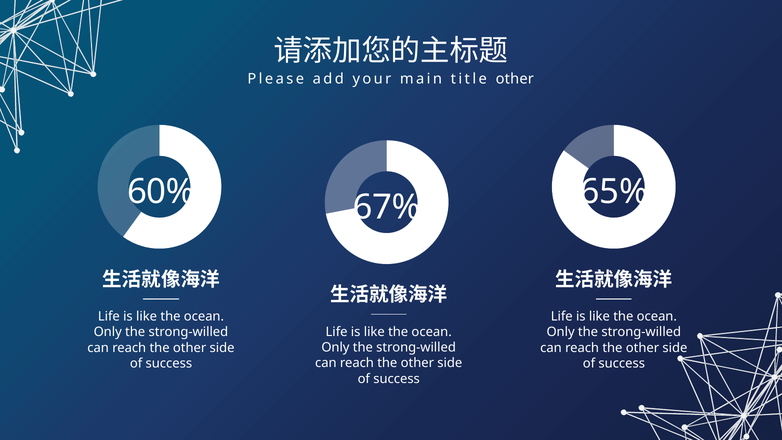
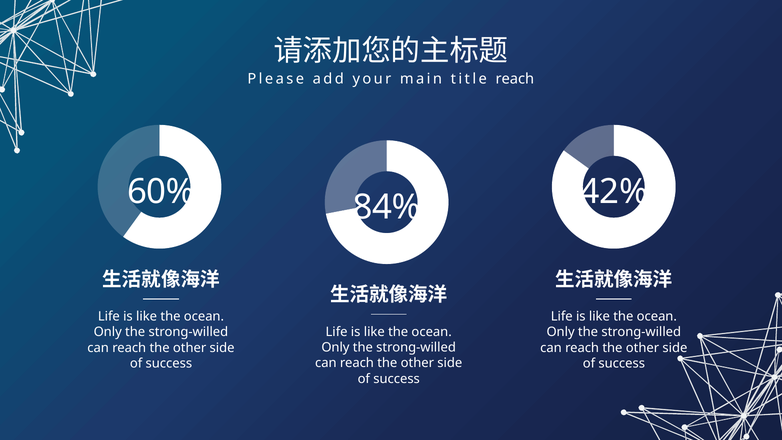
title other: other -> reach (515, 79)
65%: 65% -> 42% (614, 192)
67%: 67% -> 84% (387, 207)
